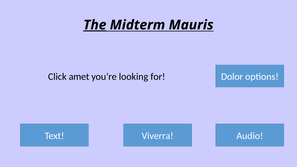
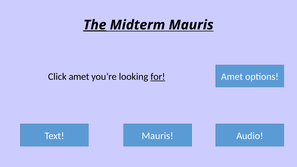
for underline: none -> present (158, 77)
Dolor: Dolor -> Amet (232, 77)
Text Viverra: Viverra -> Mauris (158, 136)
